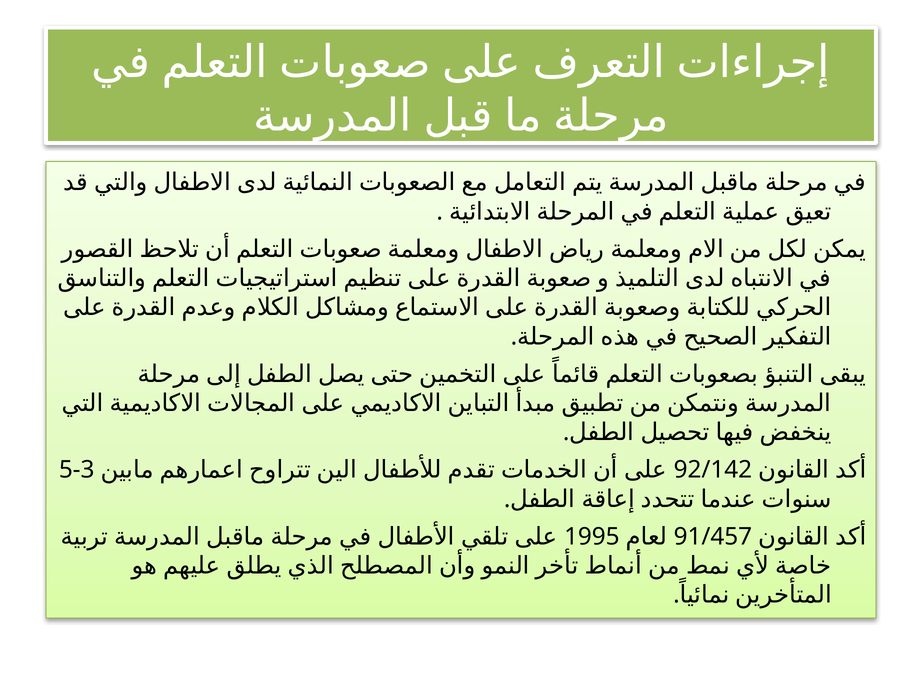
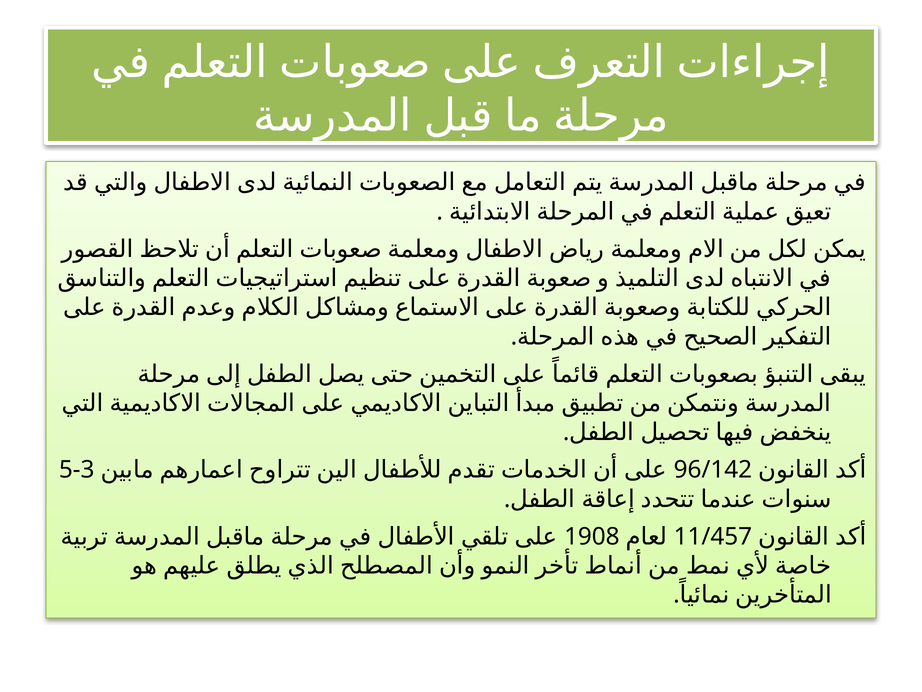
92/142: 92/142 -> 96/142 (713, 470)
1995: 1995 -> 1908 (592, 536)
91/457: 91/457 -> 11/457 (713, 536)
